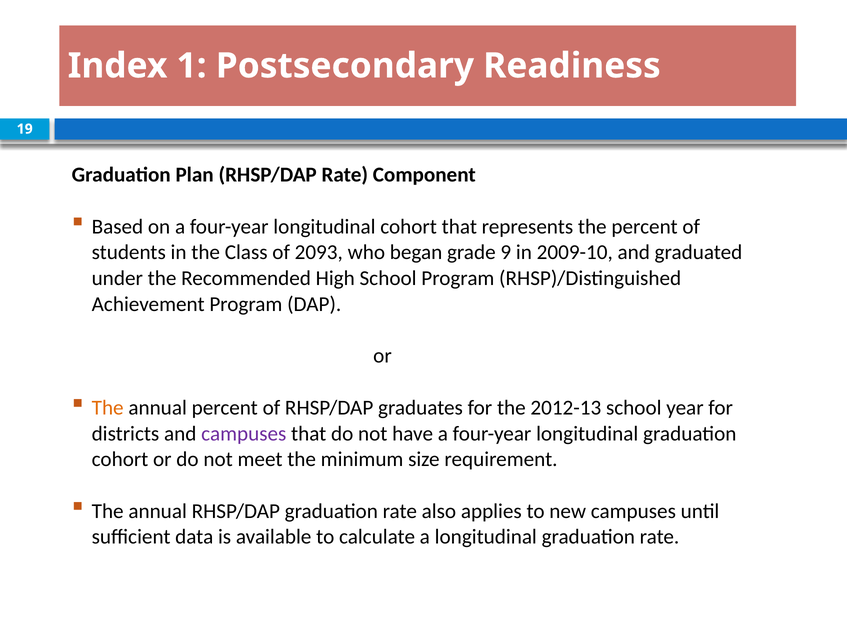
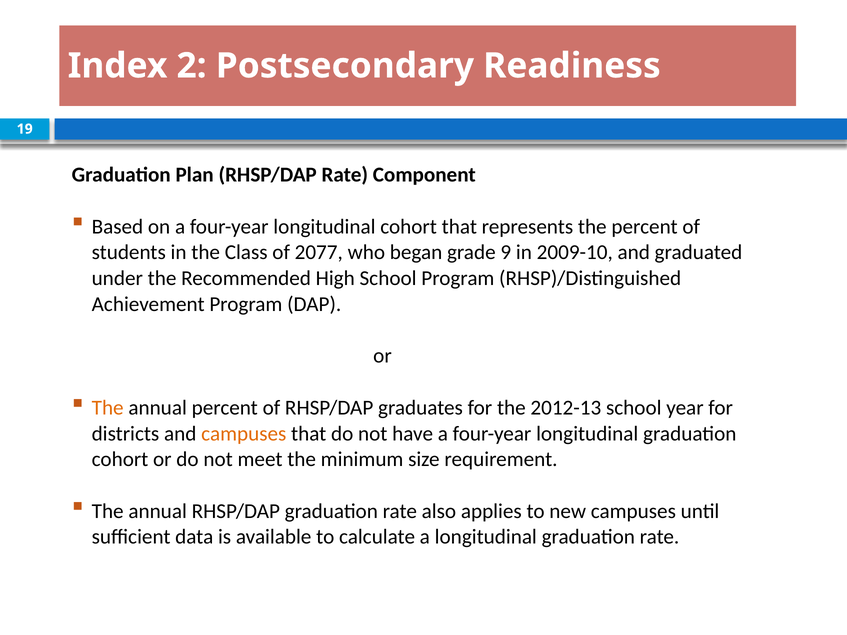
1: 1 -> 2 (192, 66)
2093: 2093 -> 2077 (319, 253)
campuses colour: purple -> orange (244, 434)
